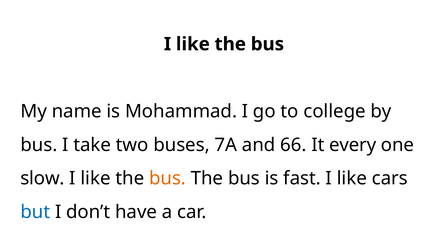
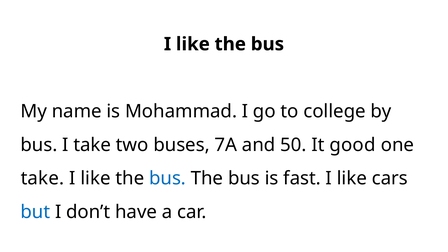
66: 66 -> 50 (293, 145)
every: every -> good (353, 145)
slow: slow -> take (42, 178)
bus colour: orange -> blue (168, 178)
